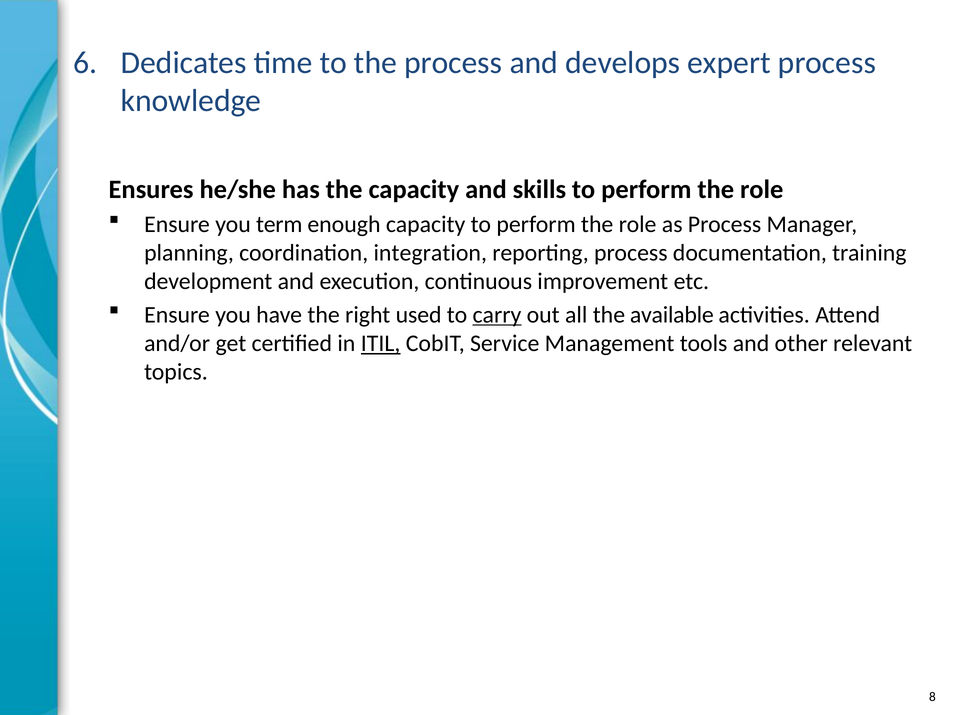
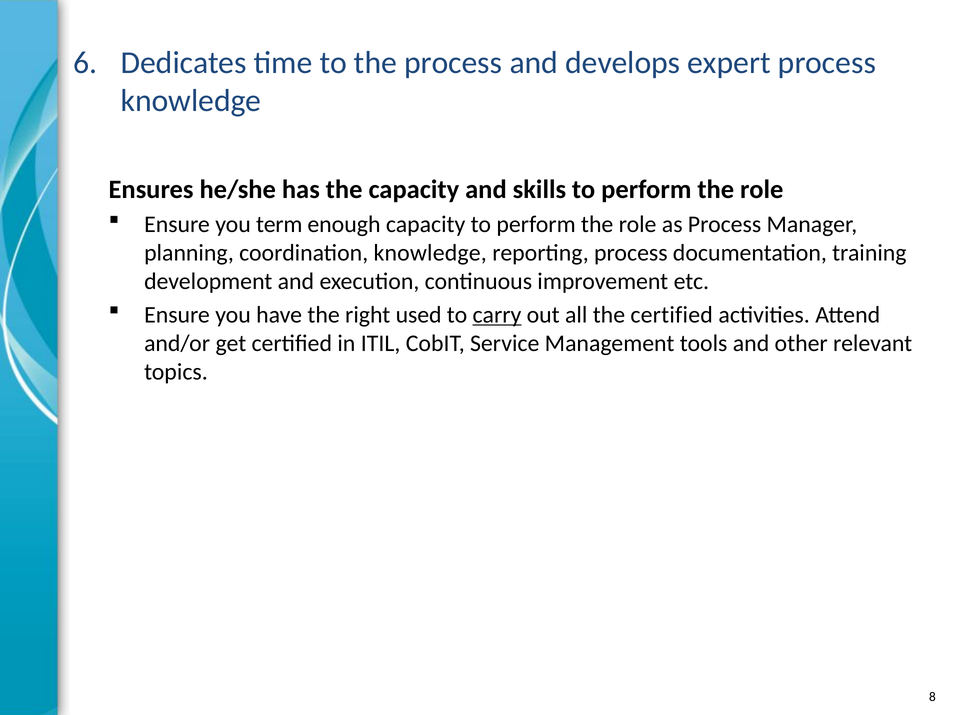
coordination integration: integration -> knowledge (430, 253)
the available: available -> certified (672, 315)
ITIL underline: present -> none (381, 343)
